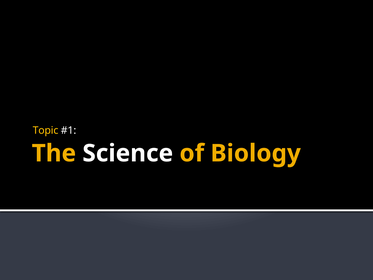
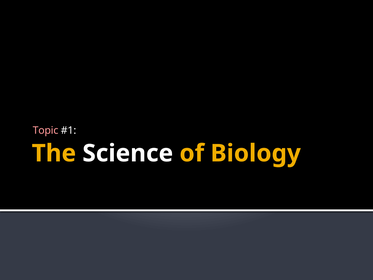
Topic colour: yellow -> pink (46, 130)
